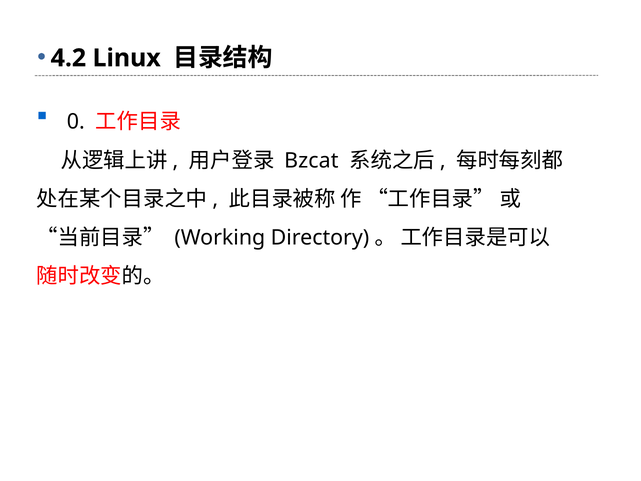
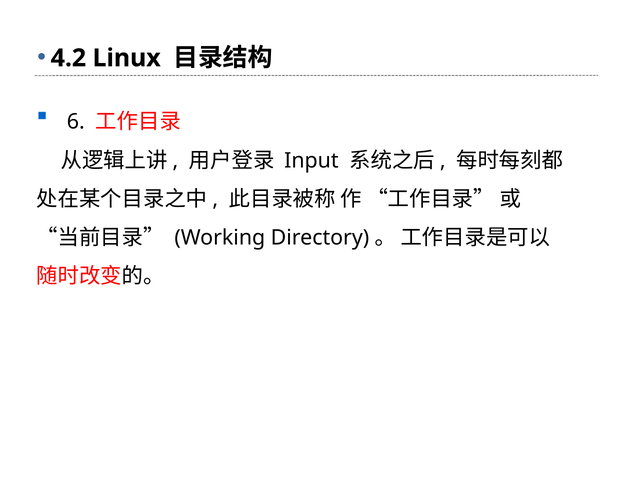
0: 0 -> 6 (76, 121)
Bzcat: Bzcat -> Input (311, 161)
